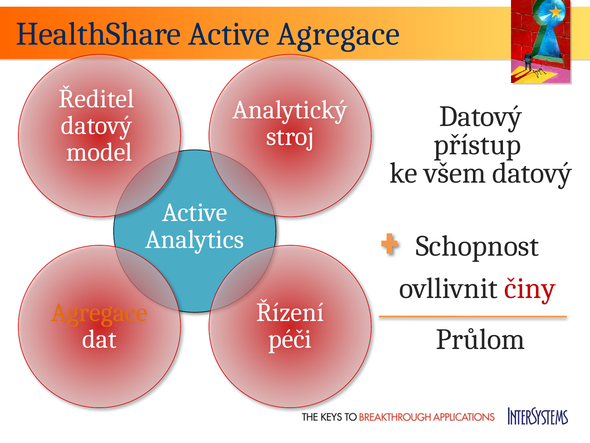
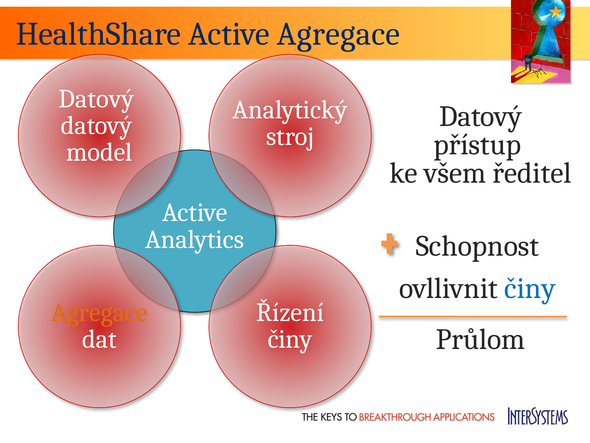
Ředitel: Ředitel -> Datový (96, 99)
všem datový: datový -> ředitel (532, 173)
činy colour: red -> blue (530, 288)
péči: péči -> činy (290, 339)
